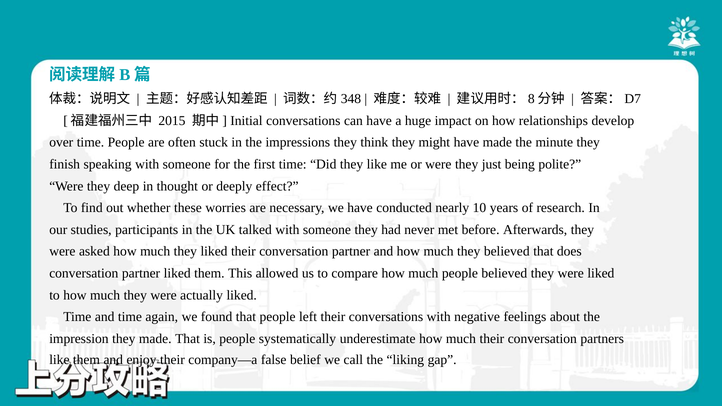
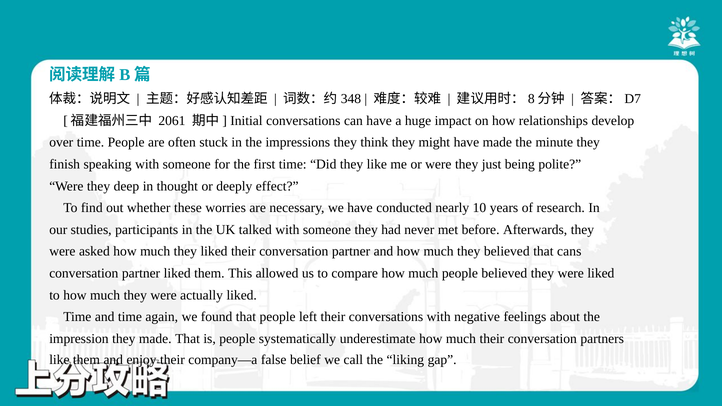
2015: 2015 -> 2061 (172, 121)
does: does -> cans (569, 252)
